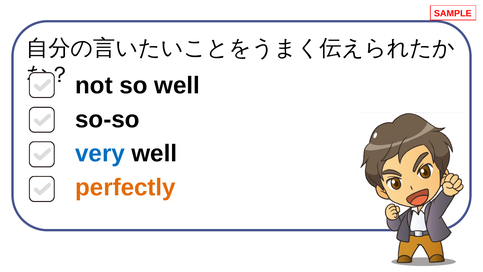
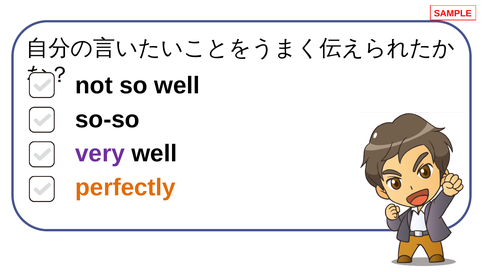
very colour: blue -> purple (100, 153)
